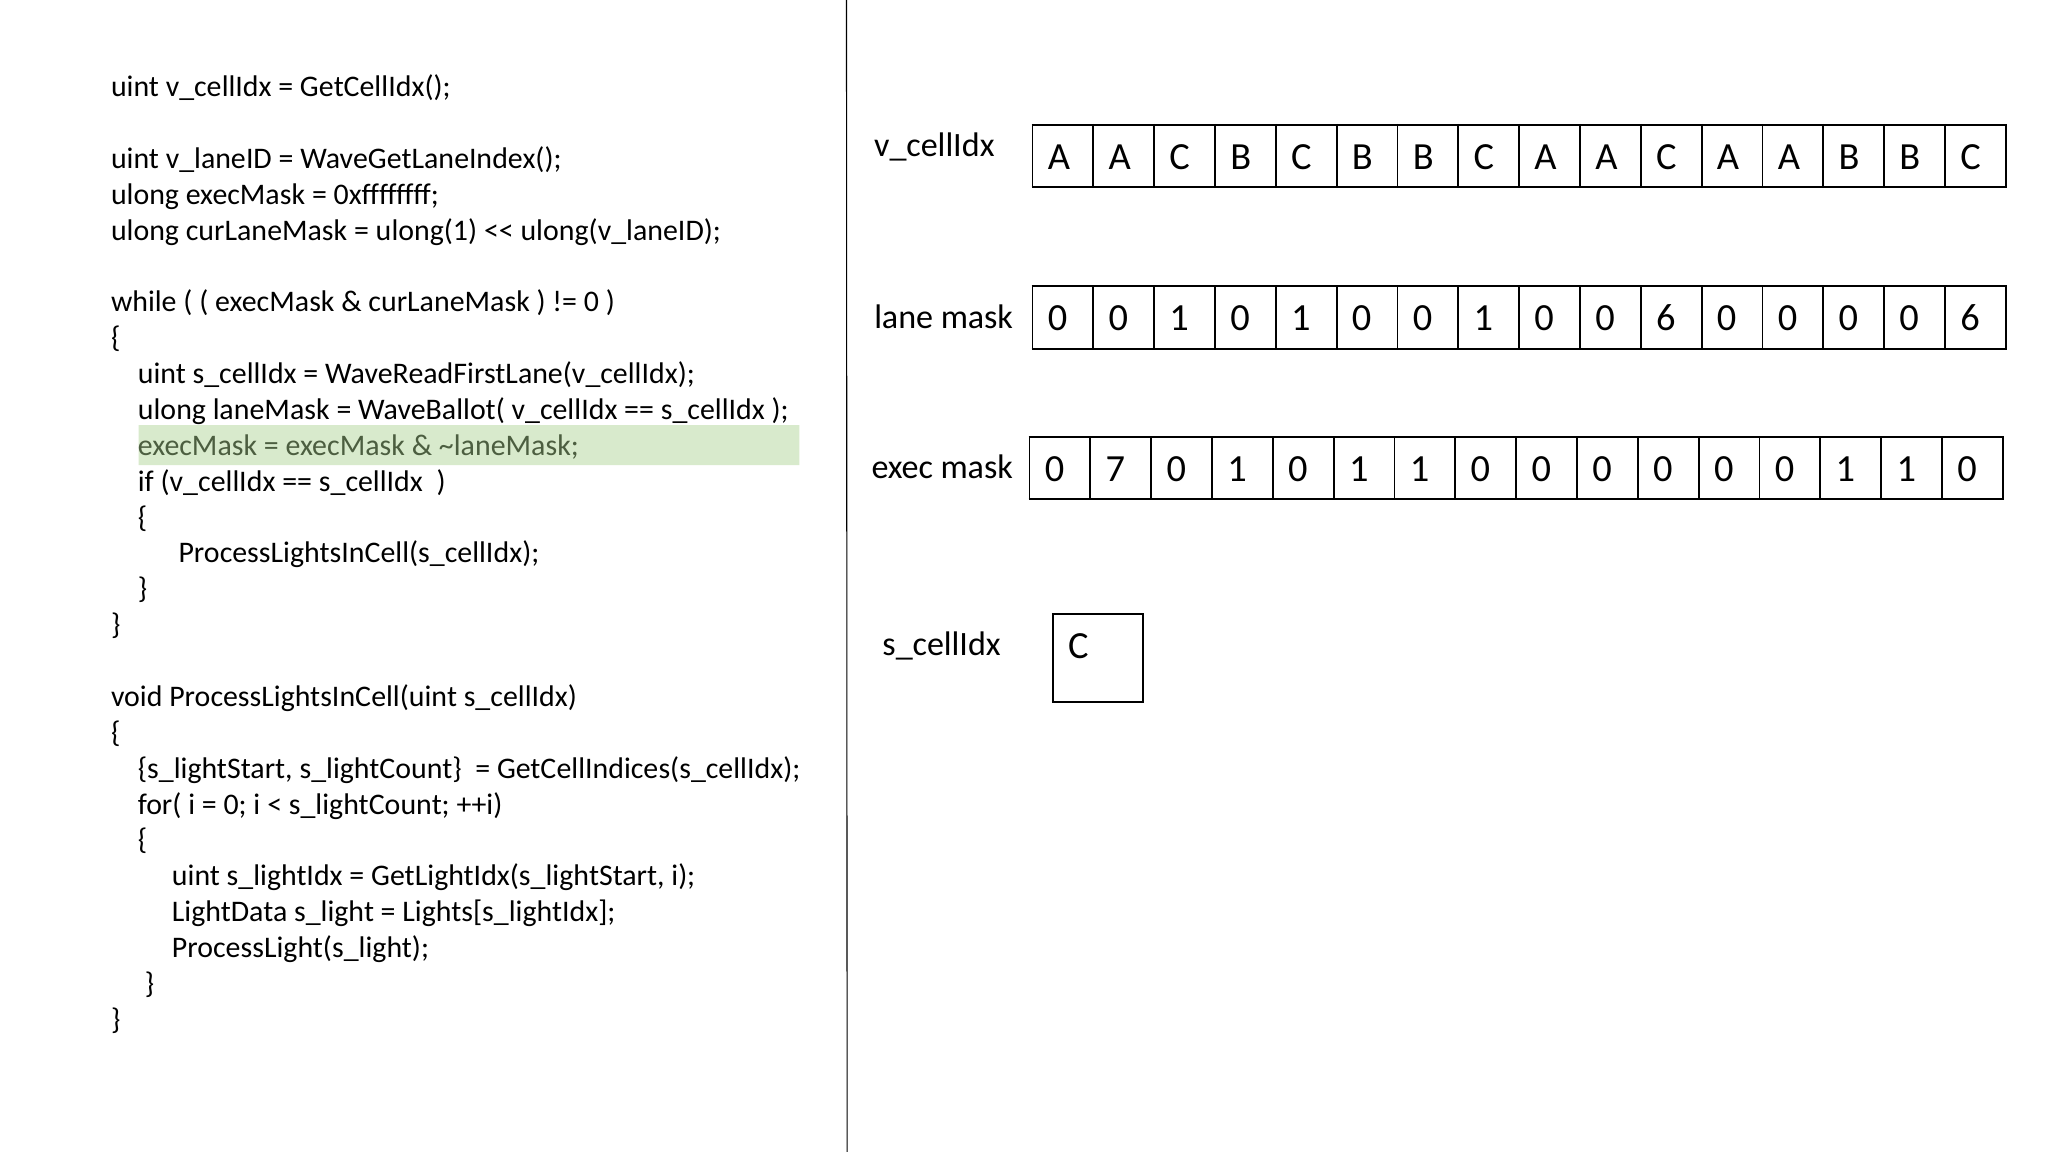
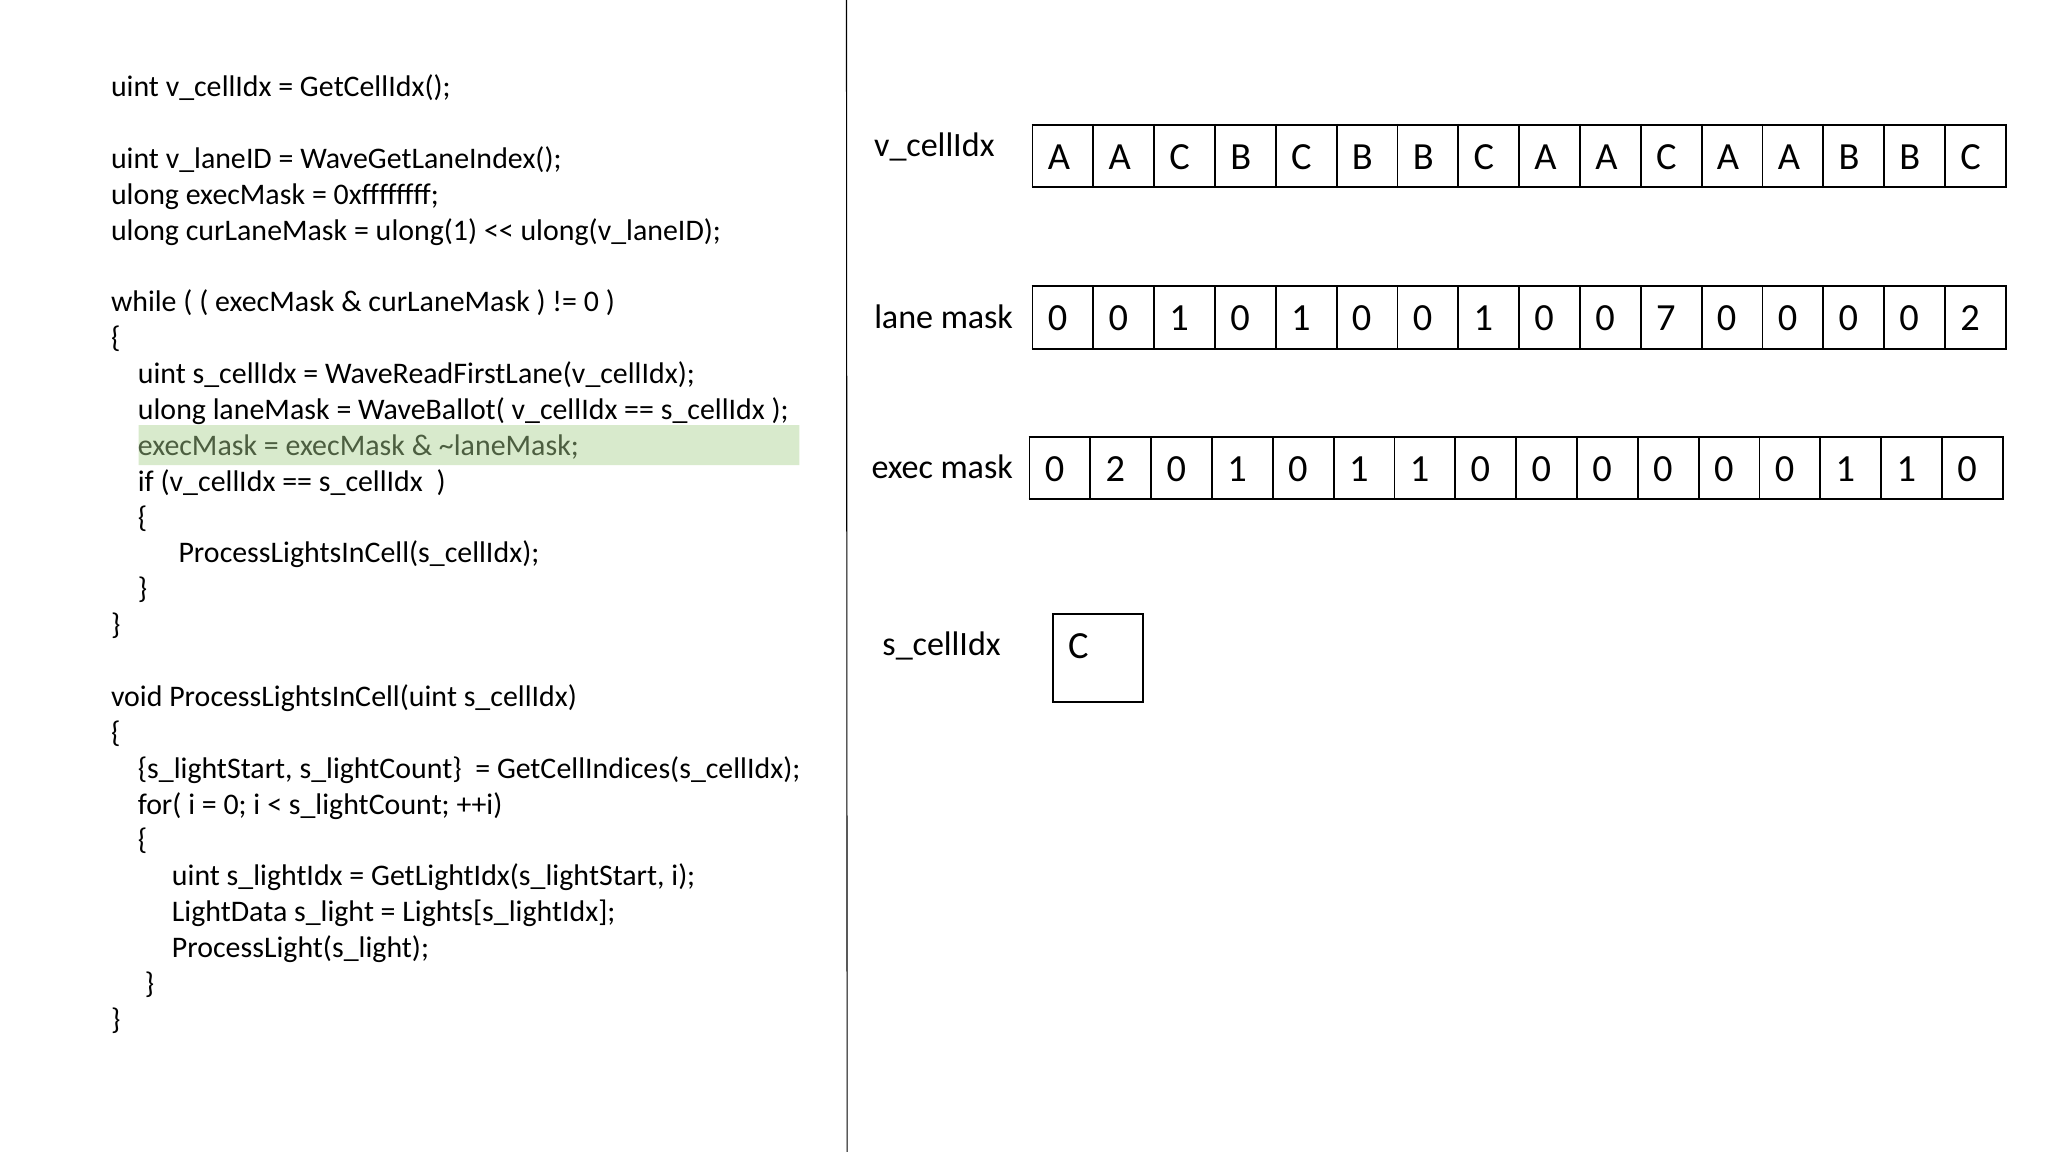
1 0 0 6: 6 -> 7 (1666, 318)
0 0 0 6: 6 -> 2 (1970, 318)
7: 7 -> 2 (1115, 469)
